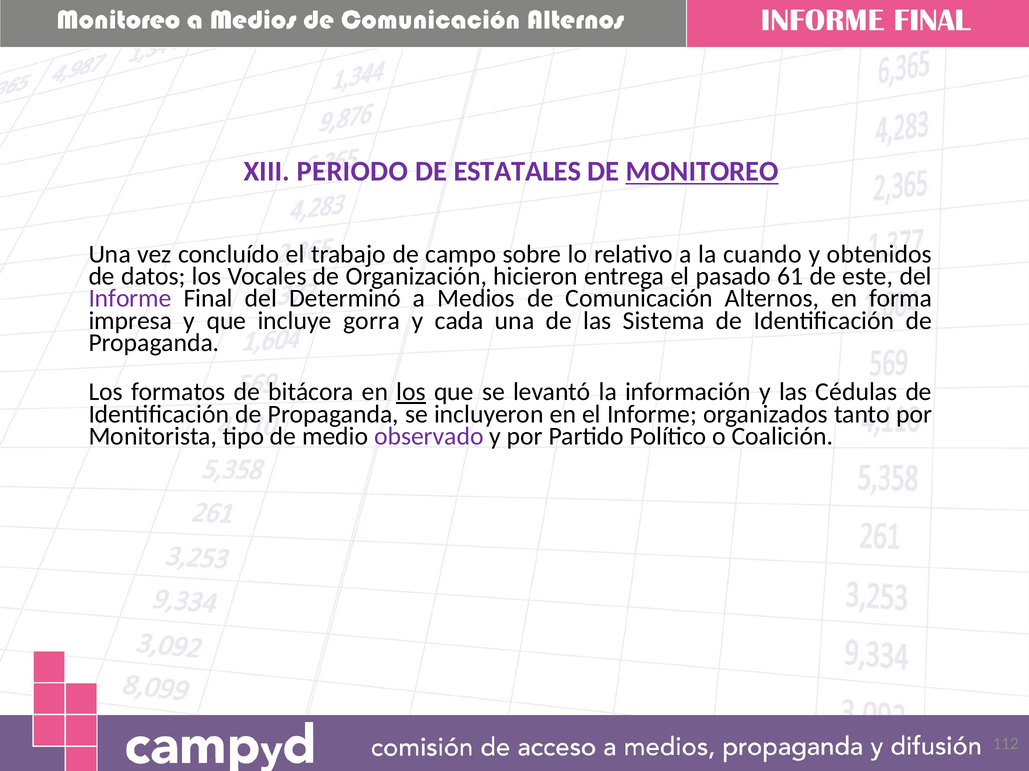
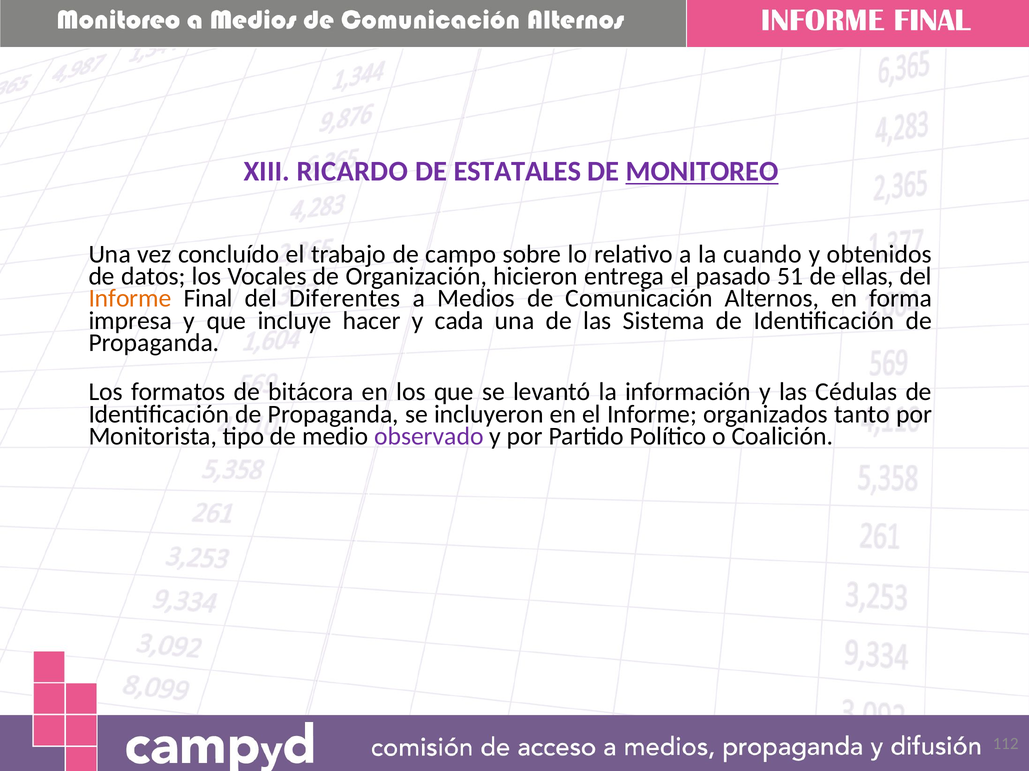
PERIODO: PERIODO -> RICARDO (352, 172)
61: 61 -> 51 (790, 277)
este: este -> ellas (868, 277)
Informe colour: purple -> orange (130, 299)
Determinó: Determinó -> Diferentes (345, 299)
gorra: gorra -> hacer (372, 321)
los underline: present -> none (411, 392)
